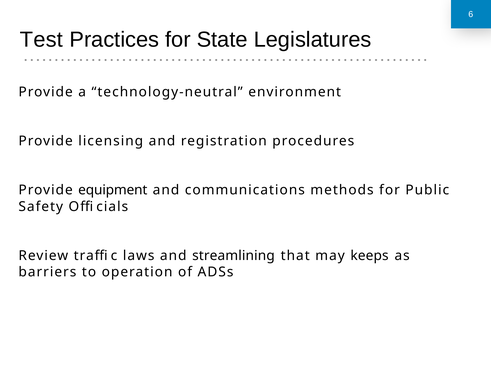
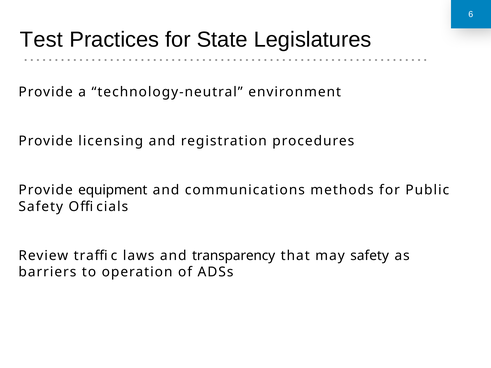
streamlining: streamlining -> transparency (234, 256)
may keeps: keeps -> safety (370, 256)
